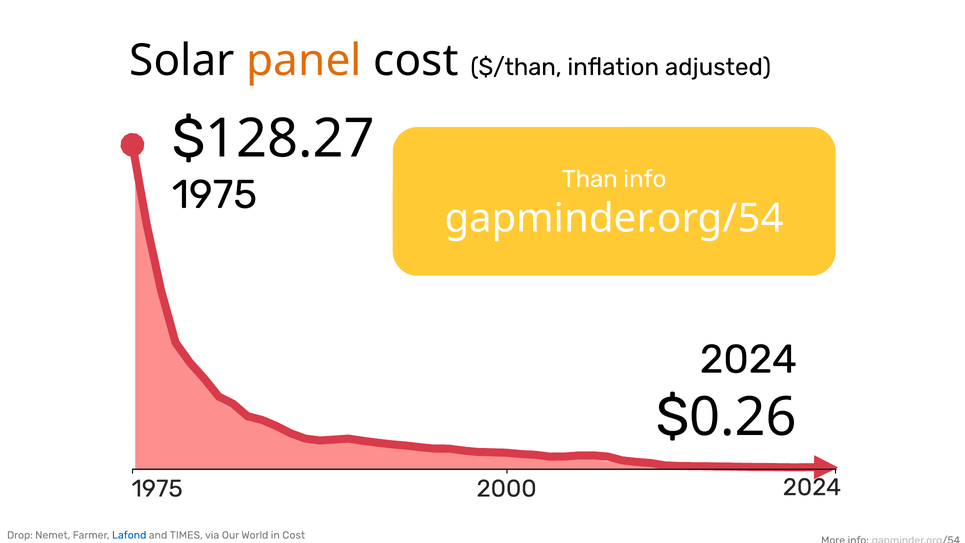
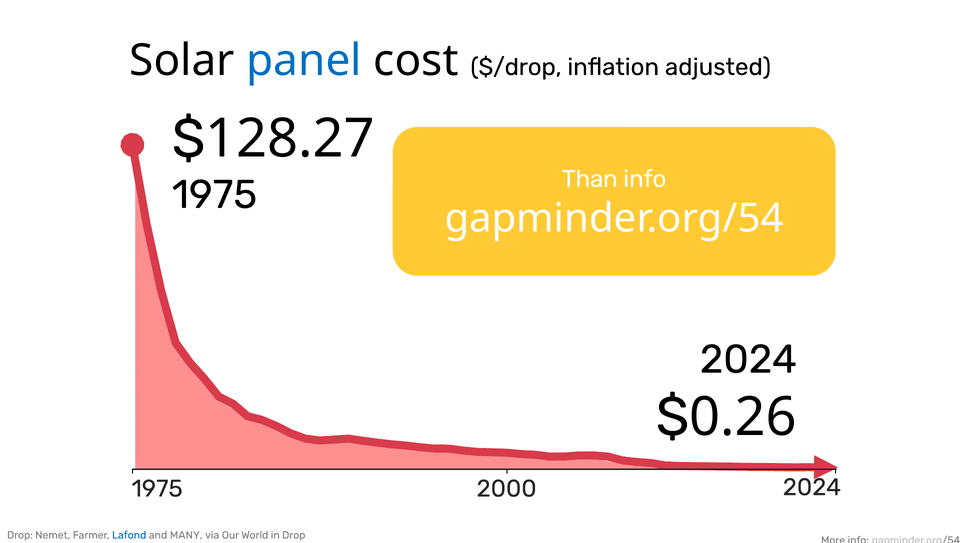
panel colour: orange -> blue (304, 60)
$/than: $/than -> $/drop (516, 67)
TIMES: TIMES -> MANY (186, 535)
in Cost: Cost -> Drop (294, 535)
